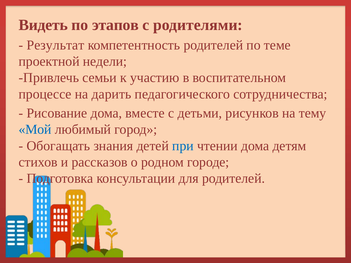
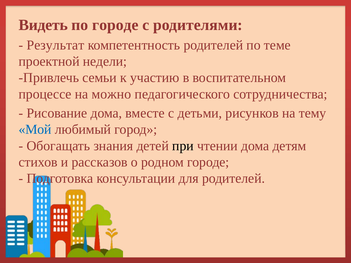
по этапов: этапов -> городе (115, 25)
дарить: дарить -> можно (111, 94)
при colour: blue -> black (183, 146)
